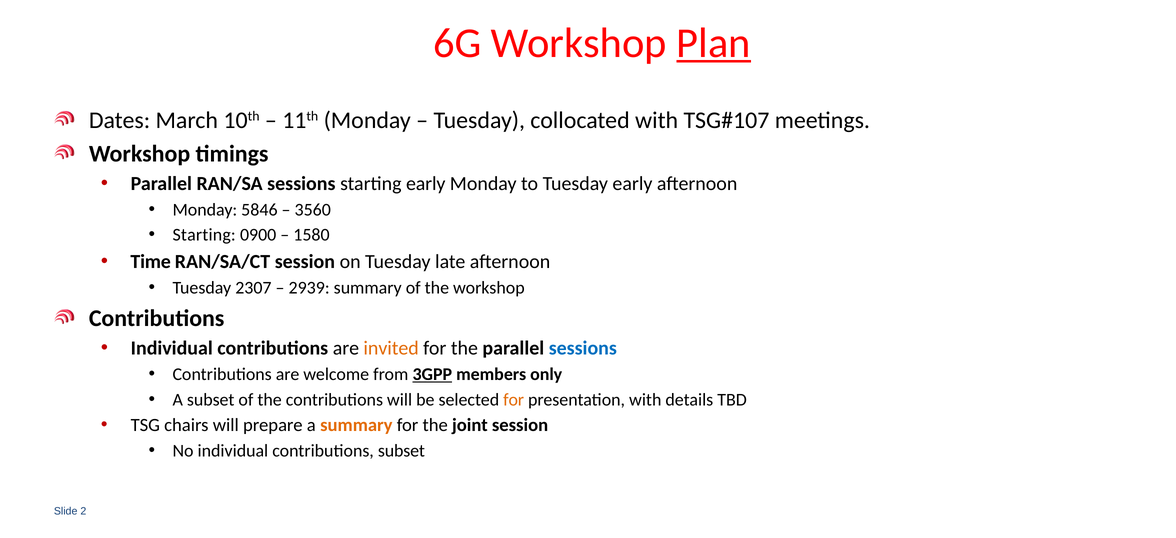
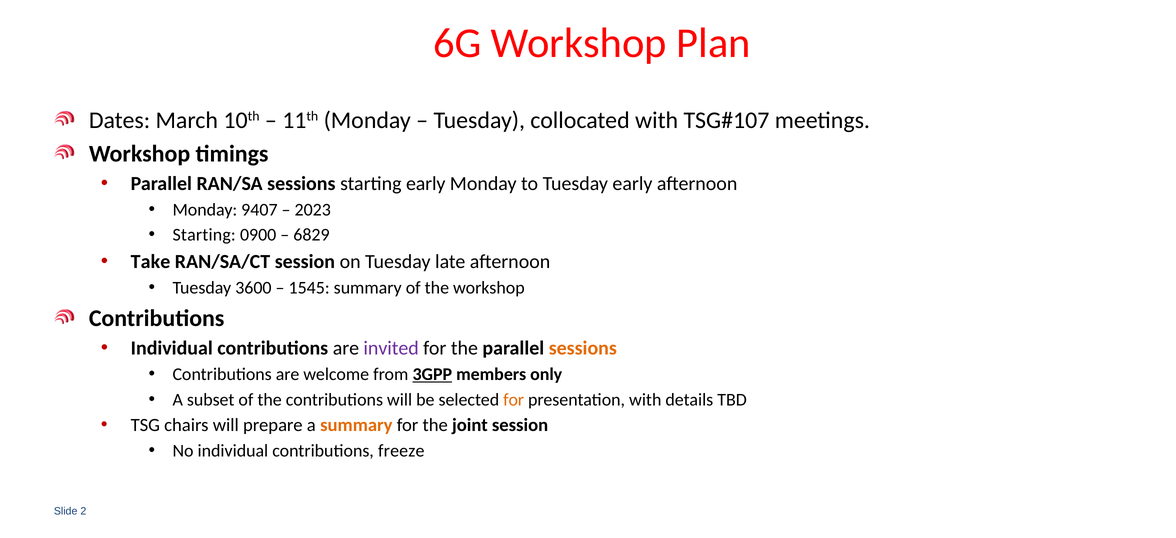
Plan underline: present -> none (714, 43)
5846: 5846 -> 9407 (259, 210)
3560: 3560 -> 2023 (313, 210)
1580: 1580 -> 6829 (311, 235)
Time: Time -> Take (151, 262)
2307: 2307 -> 3600 (253, 288)
2939: 2939 -> 1545 (309, 288)
invited colour: orange -> purple (391, 348)
sessions colour: blue -> orange (583, 348)
contributions subset: subset -> freeze (401, 451)
